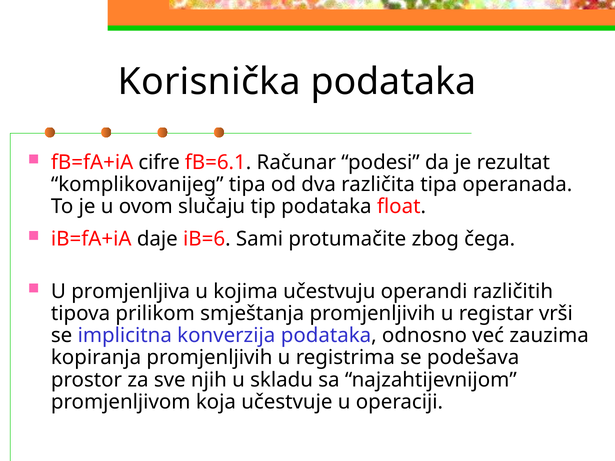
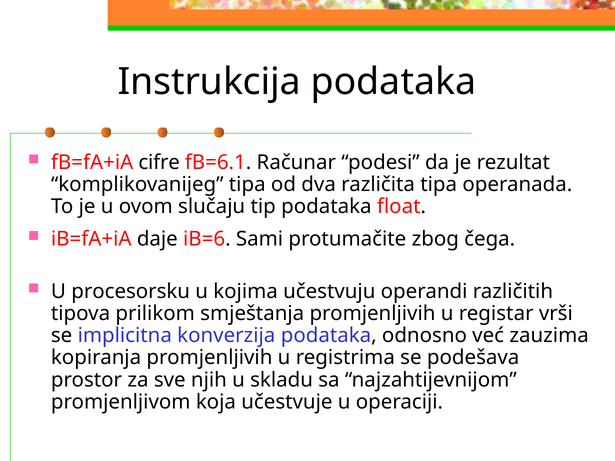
Korisnička: Korisnička -> Instrukcija (209, 82)
promjenljiva: promjenljiva -> procesorsku (131, 291)
